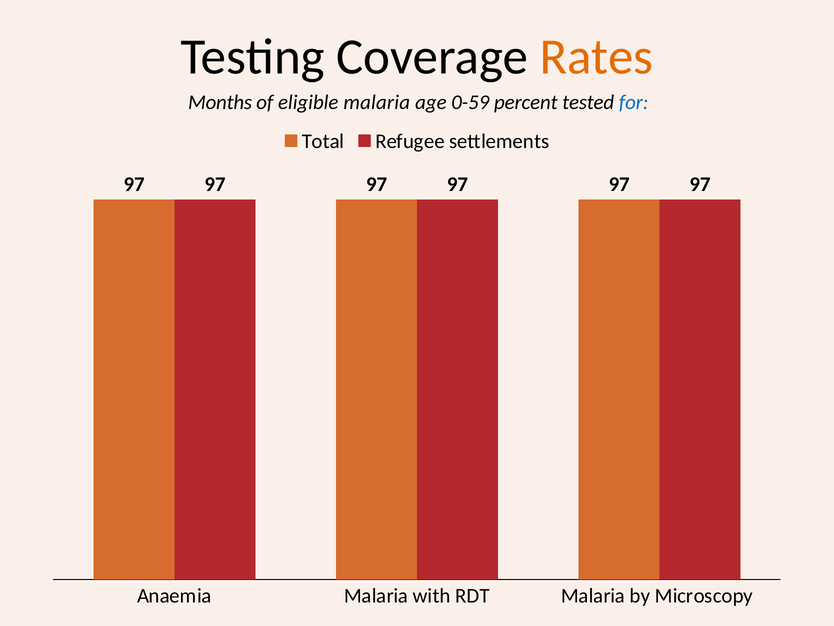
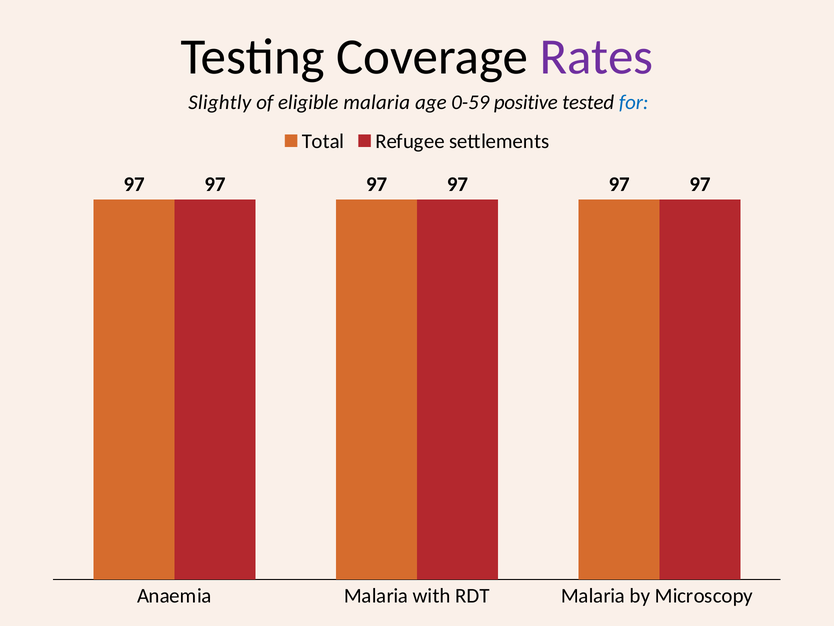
Rates colour: orange -> purple (596, 57)
Months: Months -> Slightly (220, 102)
percent: percent -> positive (526, 102)
